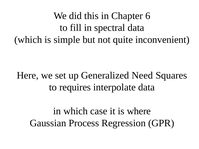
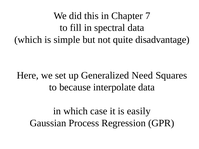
6: 6 -> 7 (148, 16)
inconvenient: inconvenient -> disadvantage (162, 40)
requires: requires -> because (75, 87)
where: where -> easily (139, 111)
